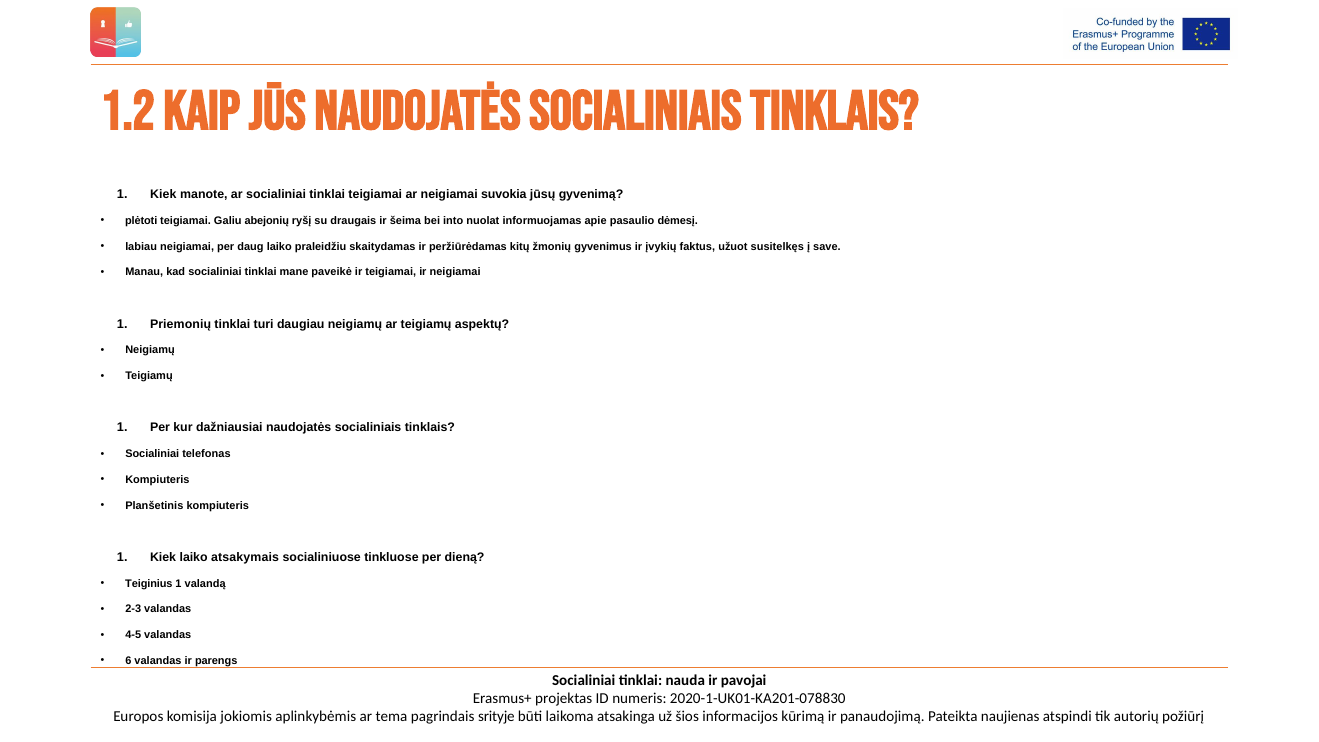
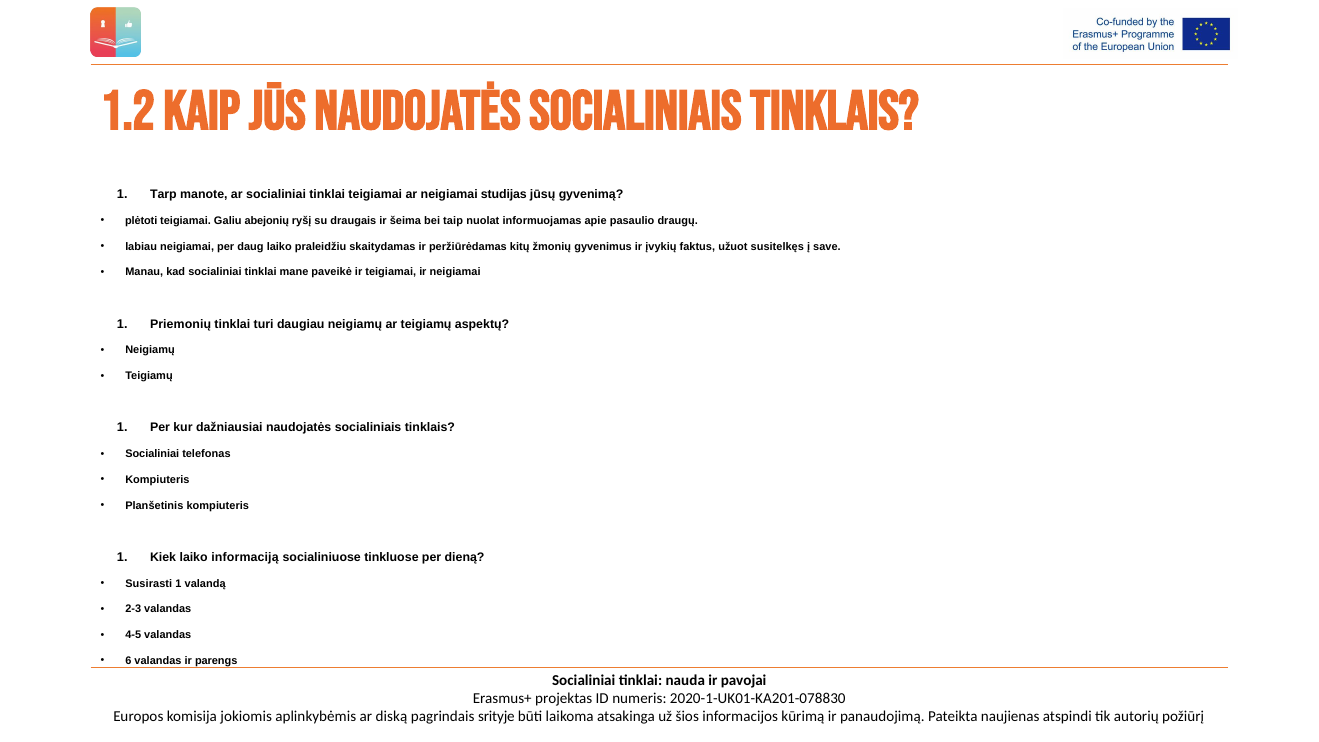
Kiek: Kiek -> Tarp (163, 194)
suvokia: suvokia -> studijas (504, 194)
into: into -> taip (453, 221)
dėmesį: dėmesį -> draugų (678, 221)
atsakymais: atsakymais -> informaciją (245, 557)
Teiginius: Teiginius -> Susirasti (149, 584)
tema: tema -> diską (391, 717)
